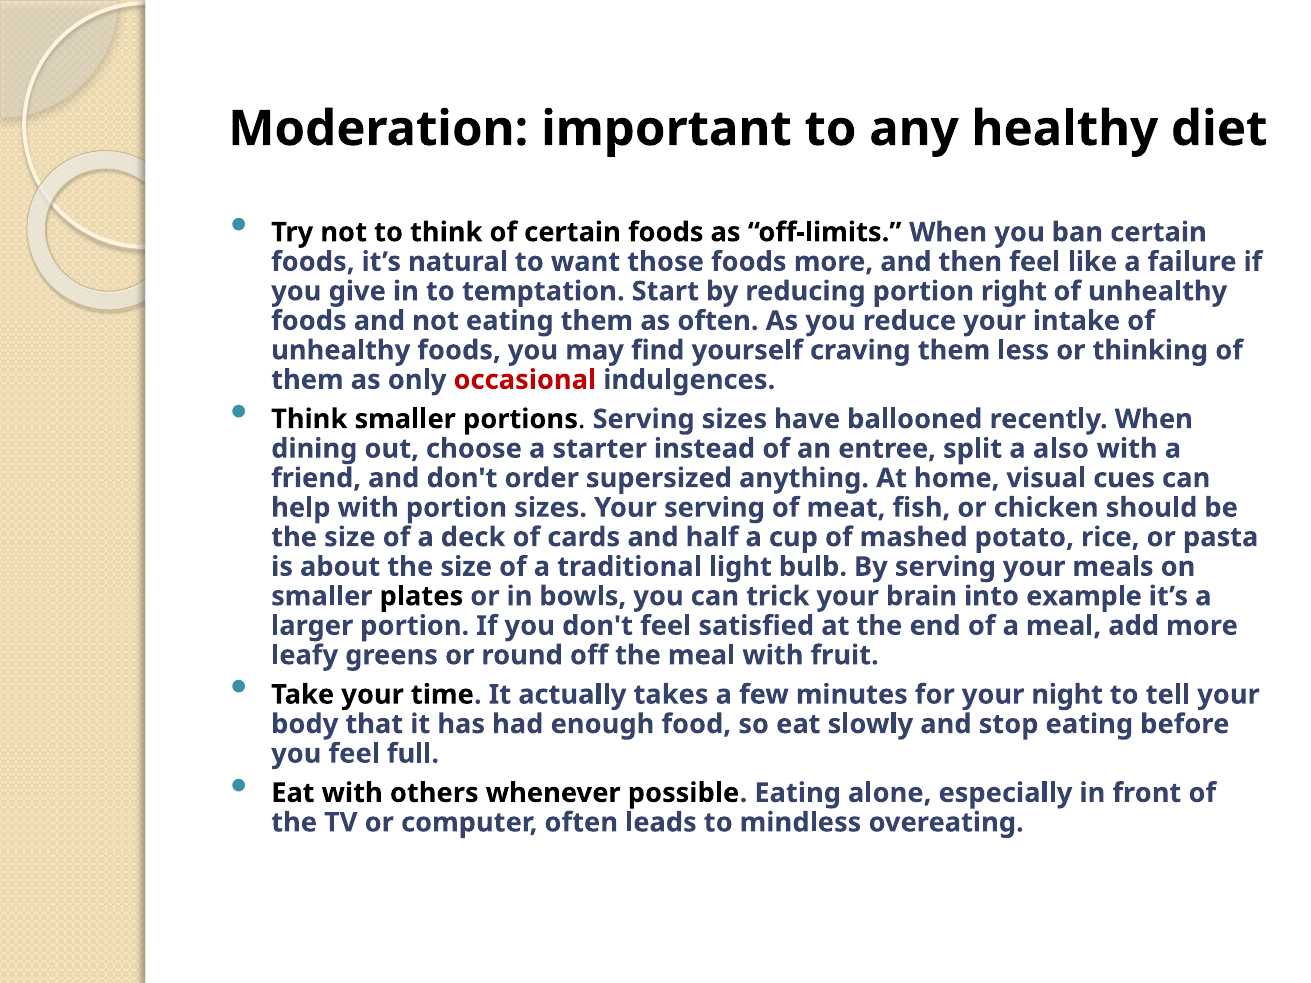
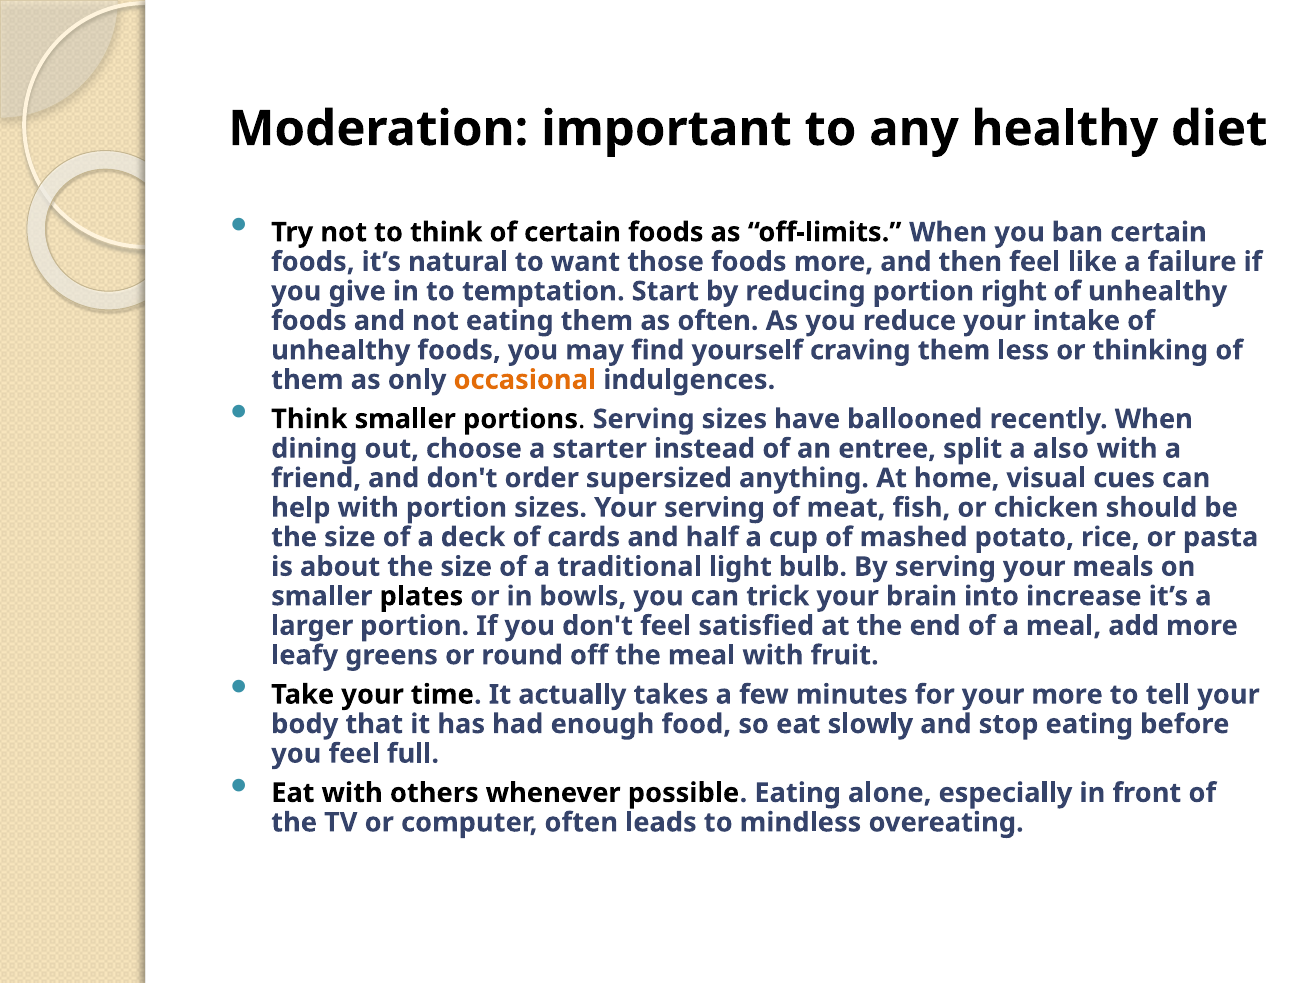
occasional colour: red -> orange (525, 380)
example: example -> increase (1084, 596)
your night: night -> more (1067, 695)
